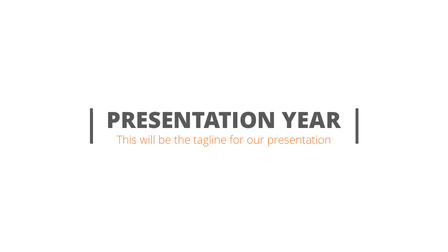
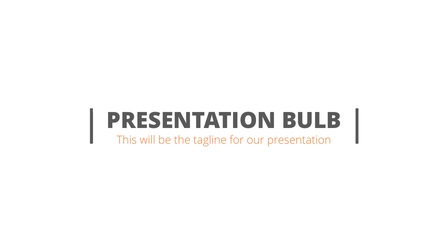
YEAR: YEAR -> BULB (312, 121)
